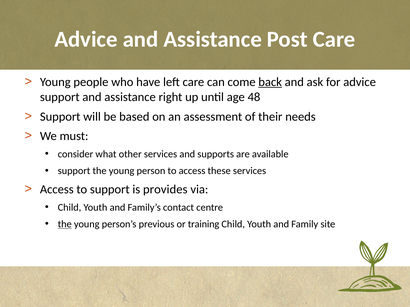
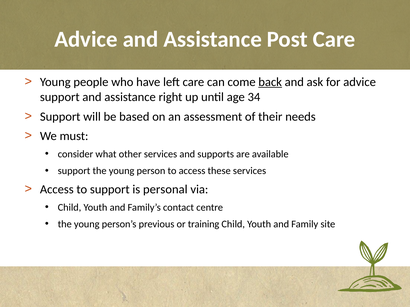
48: 48 -> 34 (254, 97)
provides: provides -> personal (165, 190)
the underline: present -> none (65, 224)
